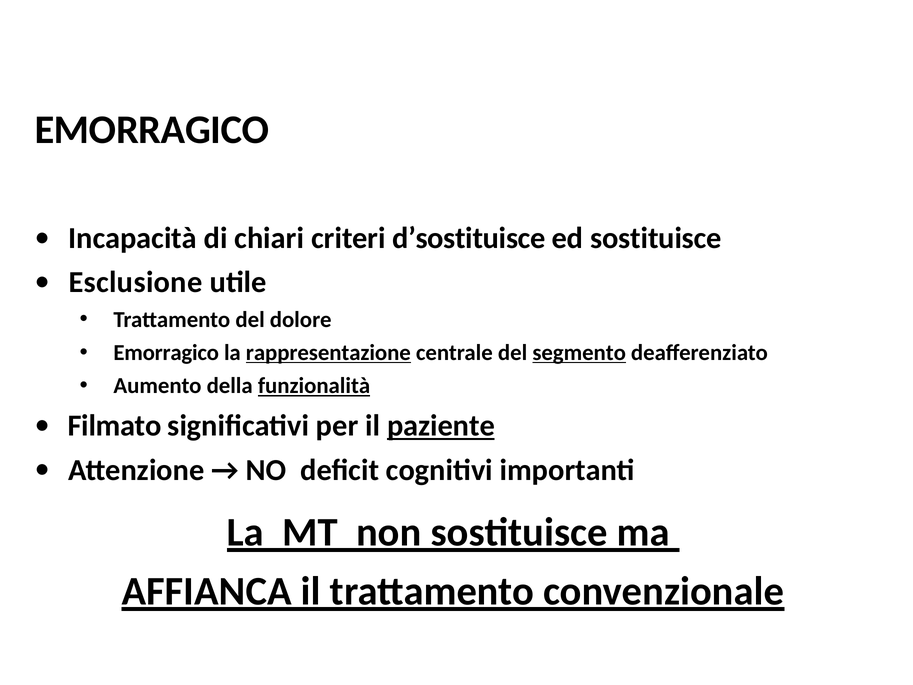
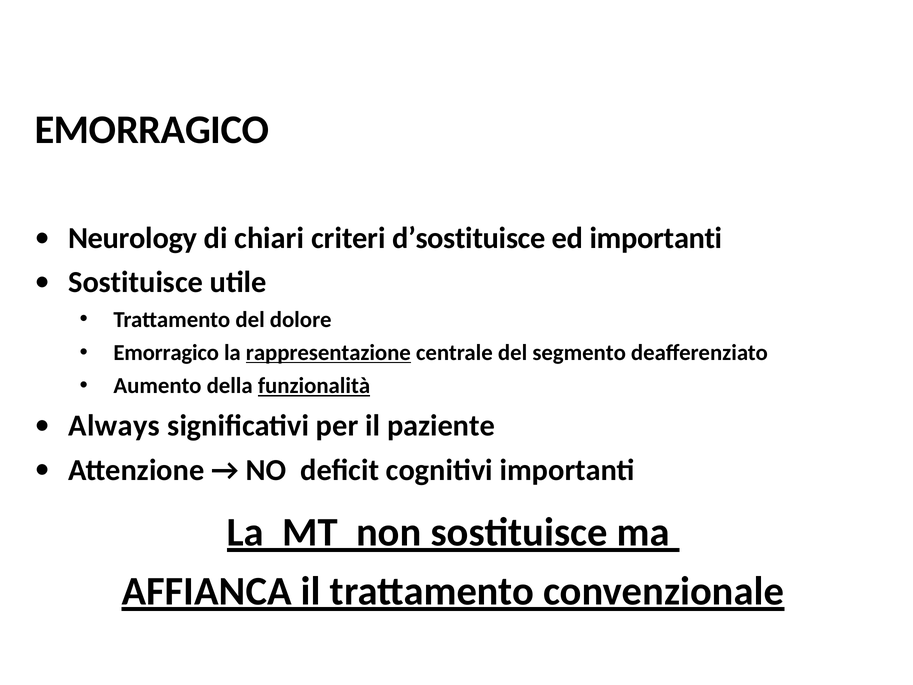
Incapacità: Incapacità -> Neurology (133, 238)
ed sostituisce: sostituisce -> importanti (656, 238)
Esclusione: Esclusione -> Sostituisce (136, 282)
segmento underline: present -> none (579, 353)
Filmato: Filmato -> Always (114, 426)
paziente underline: present -> none (441, 426)
